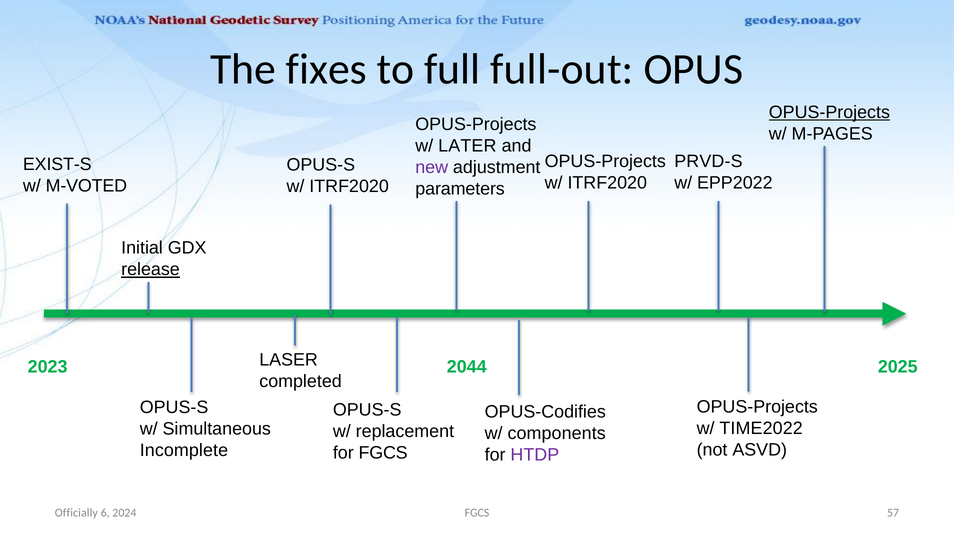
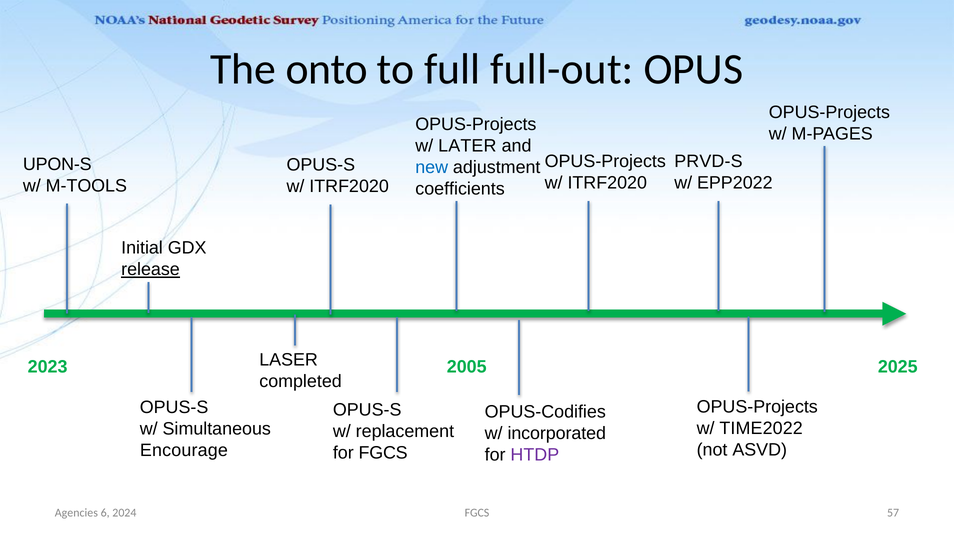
fixes: fixes -> onto (327, 69)
OPUS-Projects underline: present -> none (829, 112)
EXIST-S: EXIST-S -> UPON-S (57, 164)
new colour: purple -> blue (432, 167)
M-VOTED: M-VOTED -> M-TOOLS (86, 186)
parameters: parameters -> coefficients (460, 189)
2044: 2044 -> 2005 (467, 367)
components: components -> incorporated (557, 433)
Incomplete: Incomplete -> Encourage (184, 450)
Officially: Officially -> Agencies (76, 512)
